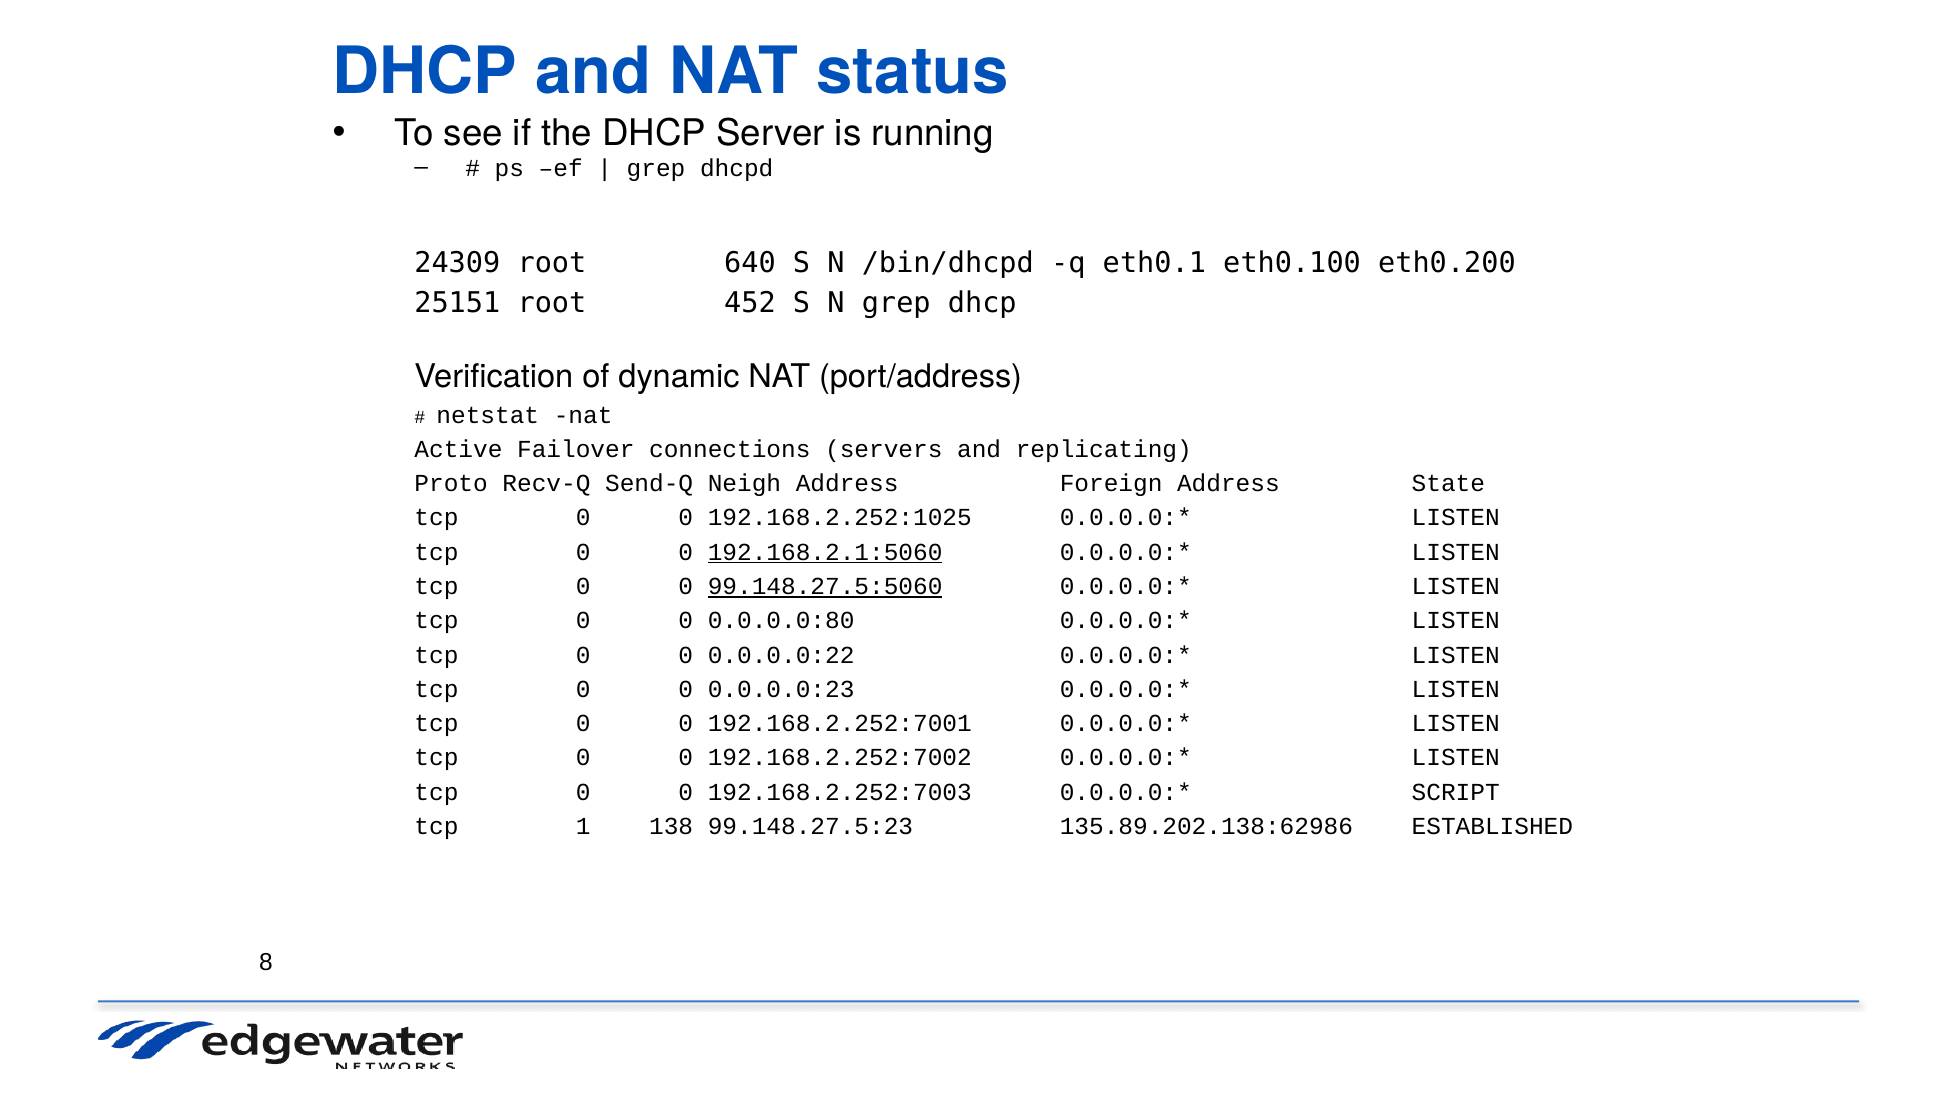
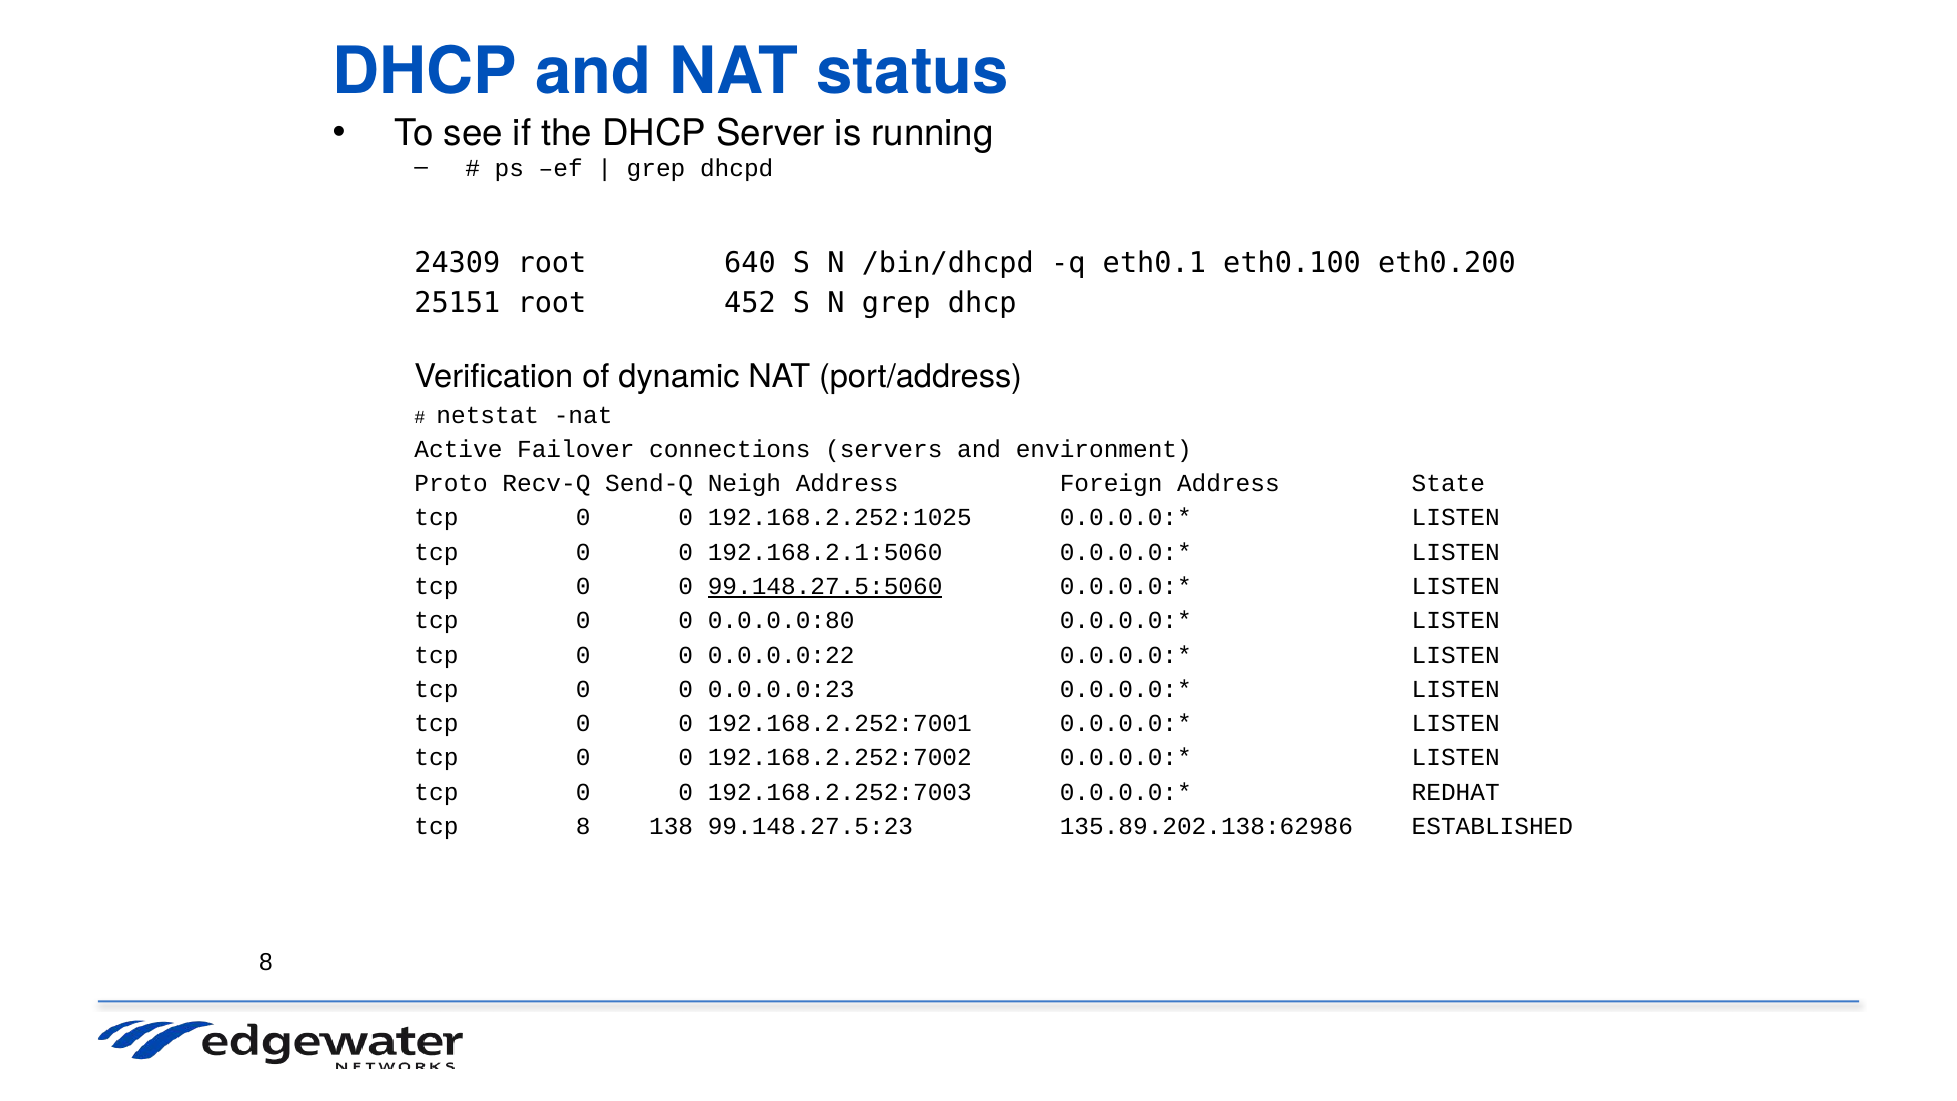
replicating: replicating -> environment (1104, 449)
192.168.2.1:5060 underline: present -> none (825, 552)
SCRIPT: SCRIPT -> REDHAT (1456, 792)
tcp 1: 1 -> 8 (583, 826)
